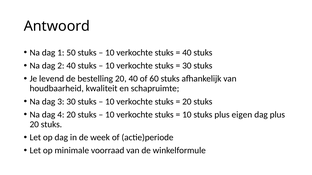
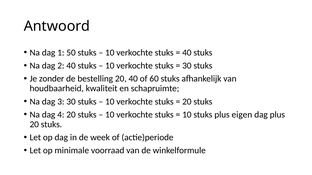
levend: levend -> zonder (52, 79)
